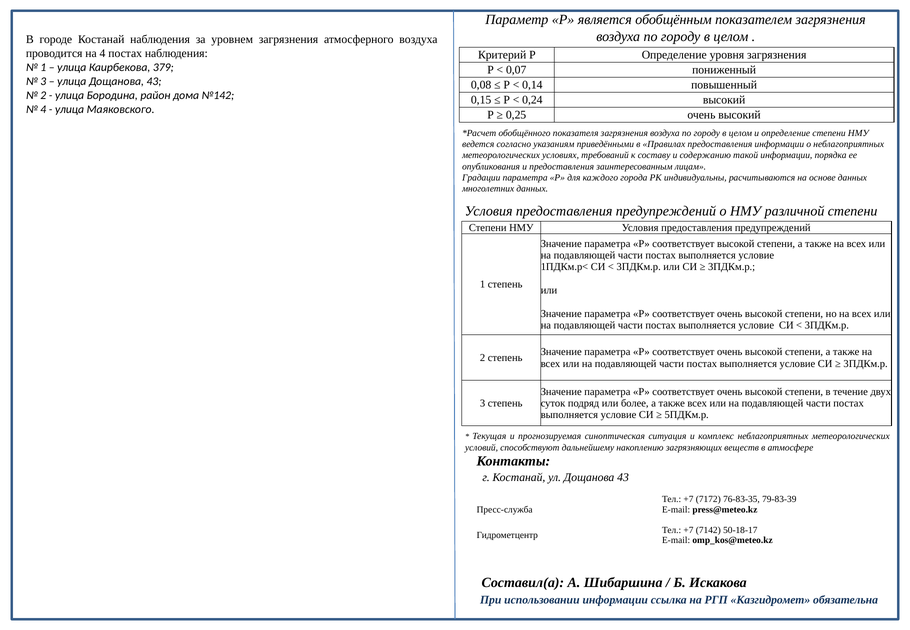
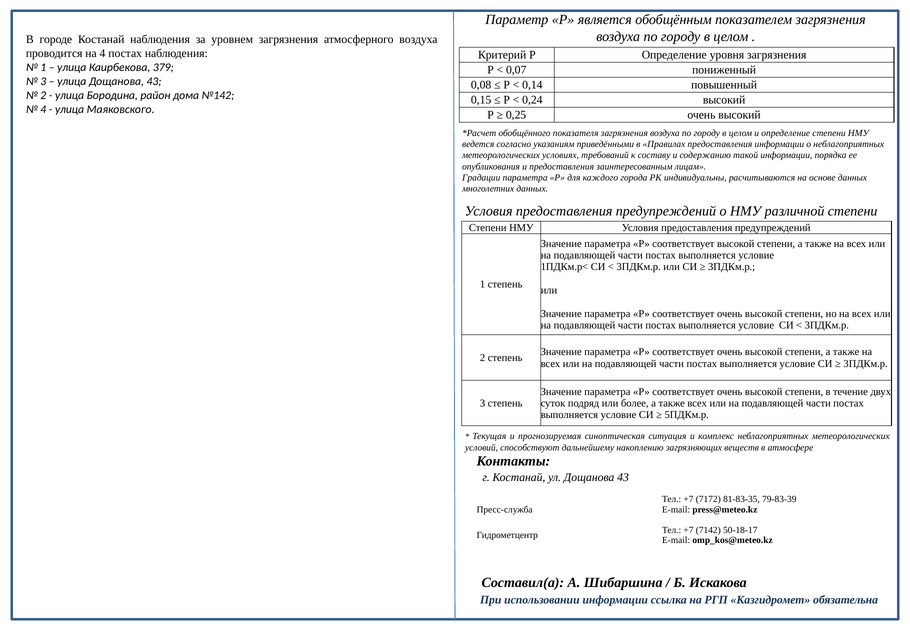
76-83-35: 76-83-35 -> 81-83-35 (741, 499)
